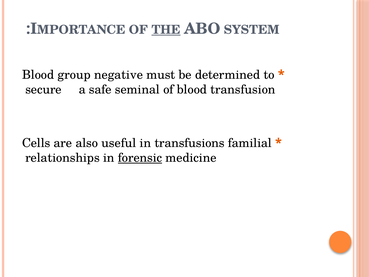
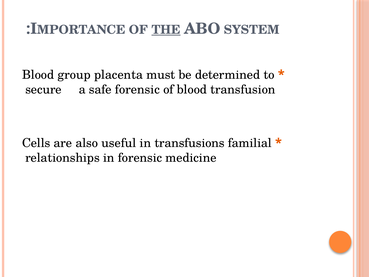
negative: negative -> placenta (119, 75)
safe seminal: seminal -> forensic (137, 89)
forensic underline: present -> none (140, 158)
